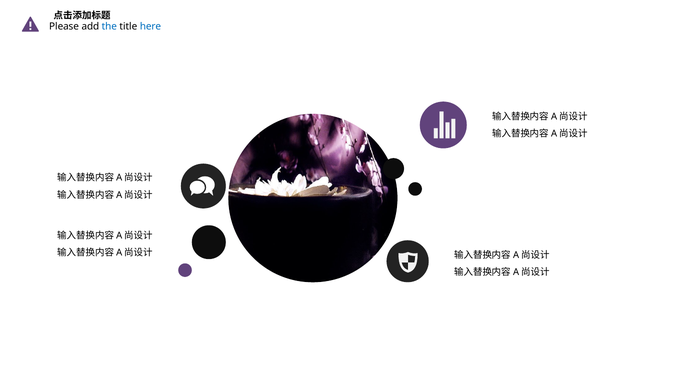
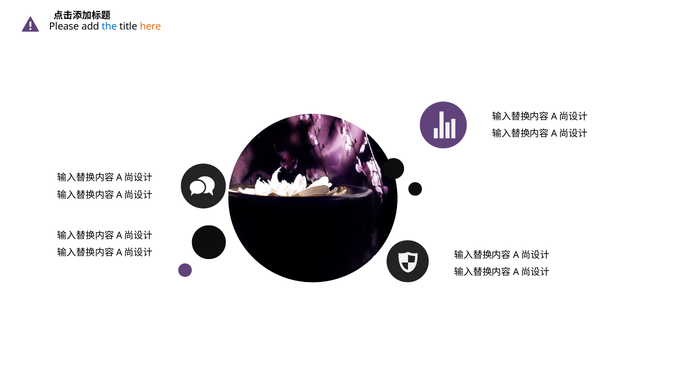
here colour: blue -> orange (150, 27)
